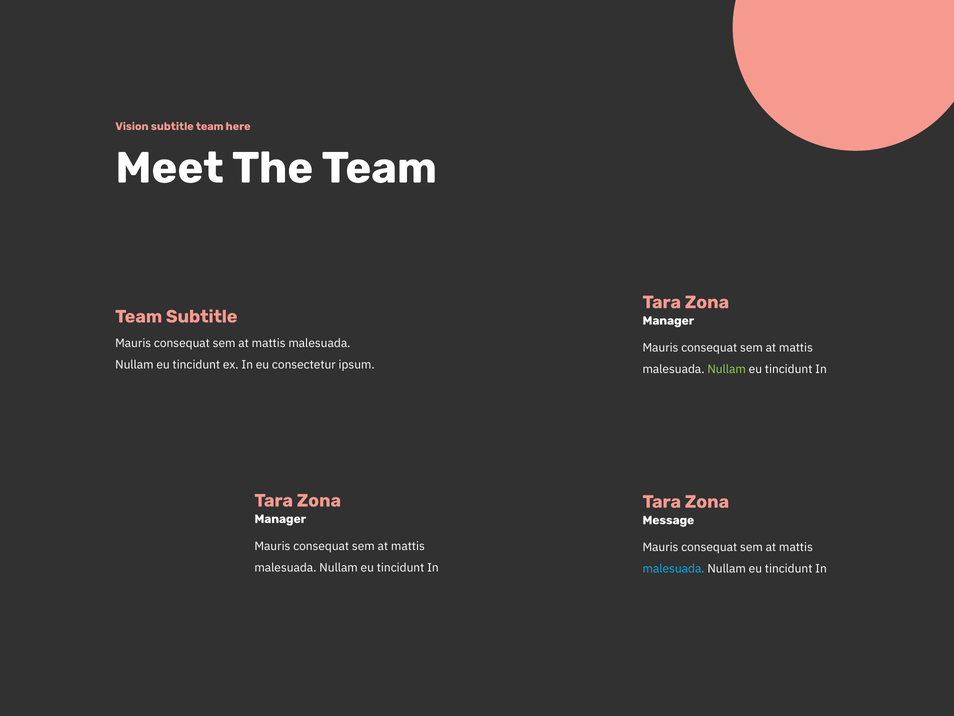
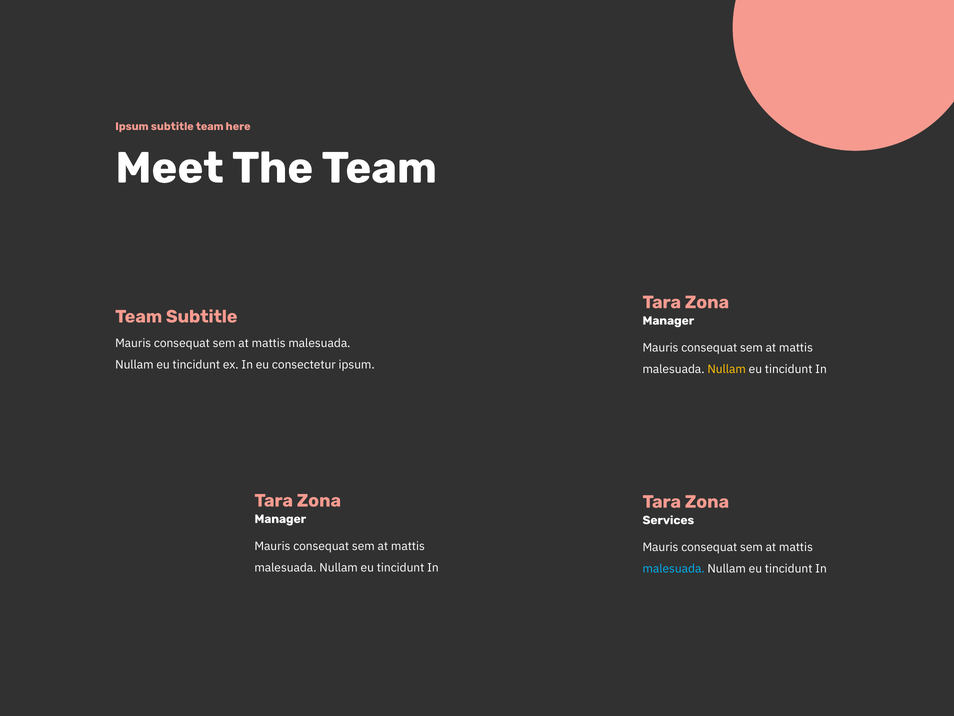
Vision: Vision -> Ipsum (132, 126)
Nullam colour: light green -> yellow (727, 369)
Message: Message -> Services (668, 520)
